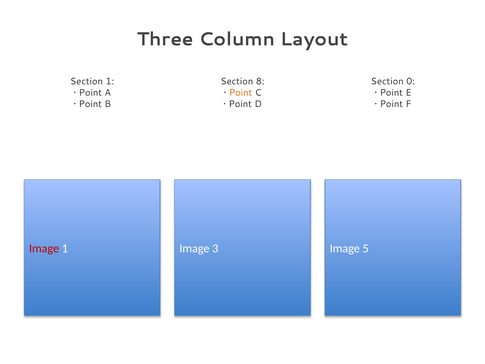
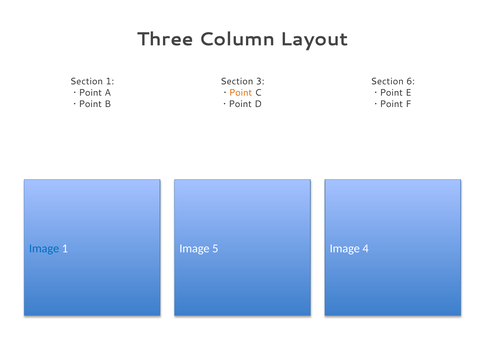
8: 8 -> 3 (260, 81)
0: 0 -> 6 (411, 81)
Image colour: red -> blue (44, 248)
3: 3 -> 5 (215, 248)
5: 5 -> 4 (366, 248)
